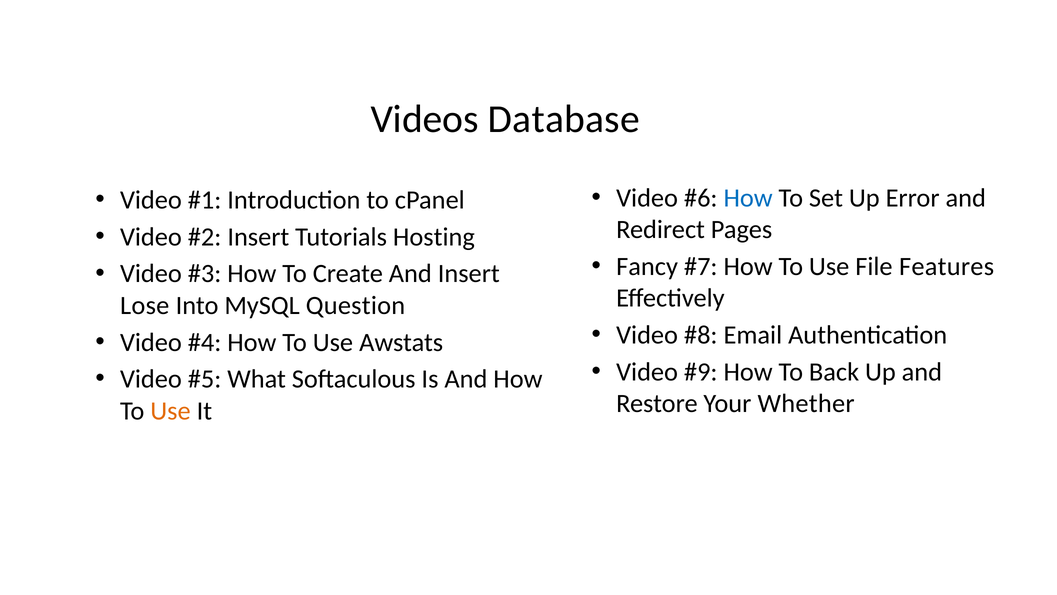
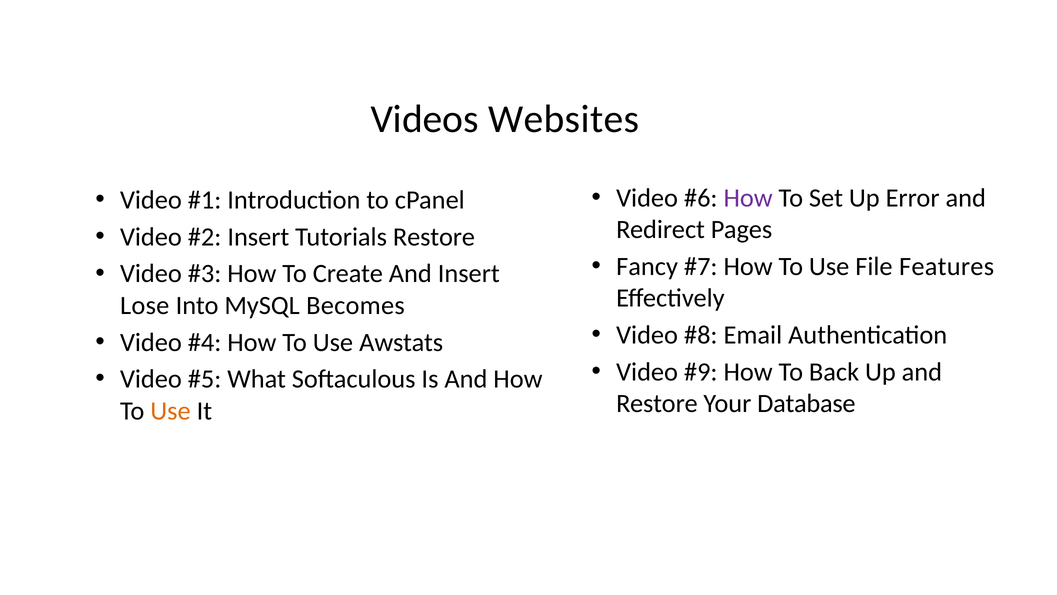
Database: Database -> Websites (564, 119)
How colour: blue -> purple (748, 198)
Tutorials Hosting: Hosting -> Restore (434, 237)
Question: Question -> Becomes (355, 306)
Whether: Whether -> Database (806, 404)
